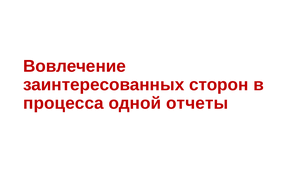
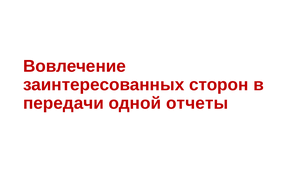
процесса: процесса -> передачи (63, 104)
